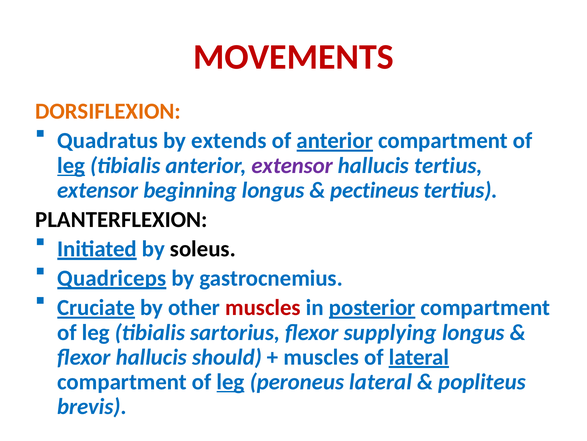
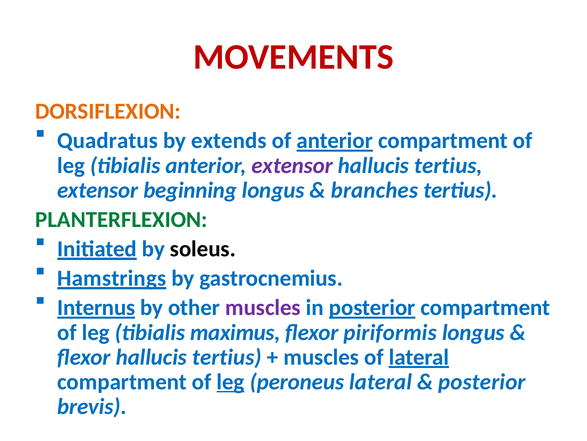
leg underline: present -> none (71, 165)
pectineus: pectineus -> branches (374, 190)
PLANTERFLEXION colour: black -> green (121, 219)
Quadriceps: Quadriceps -> Hamstrings (112, 278)
Cruciate: Cruciate -> Internus (96, 307)
muscles colour: red -> purple (263, 307)
sartorius: sartorius -> maximus (235, 332)
supplying: supplying -> piriformis (390, 332)
flexor hallucis should: should -> tertius (227, 357)
popliteus: popliteus -> posterior (482, 381)
